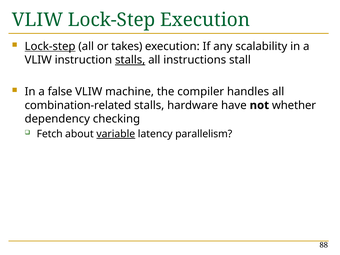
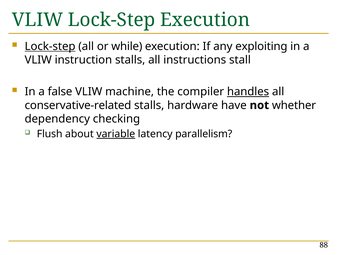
takes: takes -> while (127, 46)
scalability: scalability -> exploiting (261, 46)
stalls underline: present -> none (130, 60)
handles underline: none -> present (248, 92)
combination-related: combination-related -> conservative-related (78, 105)
Fetch: Fetch -> Flush (50, 134)
